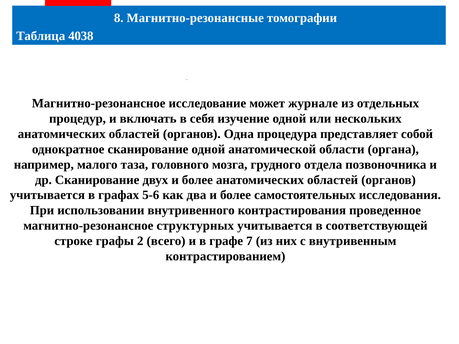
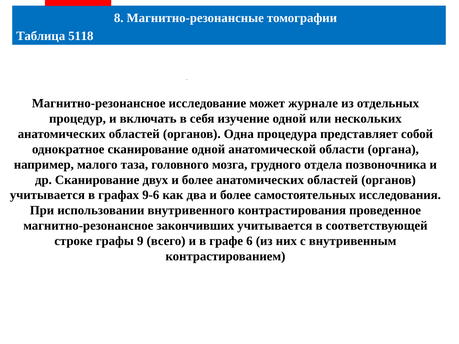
4038: 4038 -> 5118 (81, 36)
5-6: 5-6 -> 9-6 (151, 195)
структурных: структурных -> закончивших (195, 226)
2: 2 -> 9 (140, 241)
7: 7 -> 6 (249, 241)
